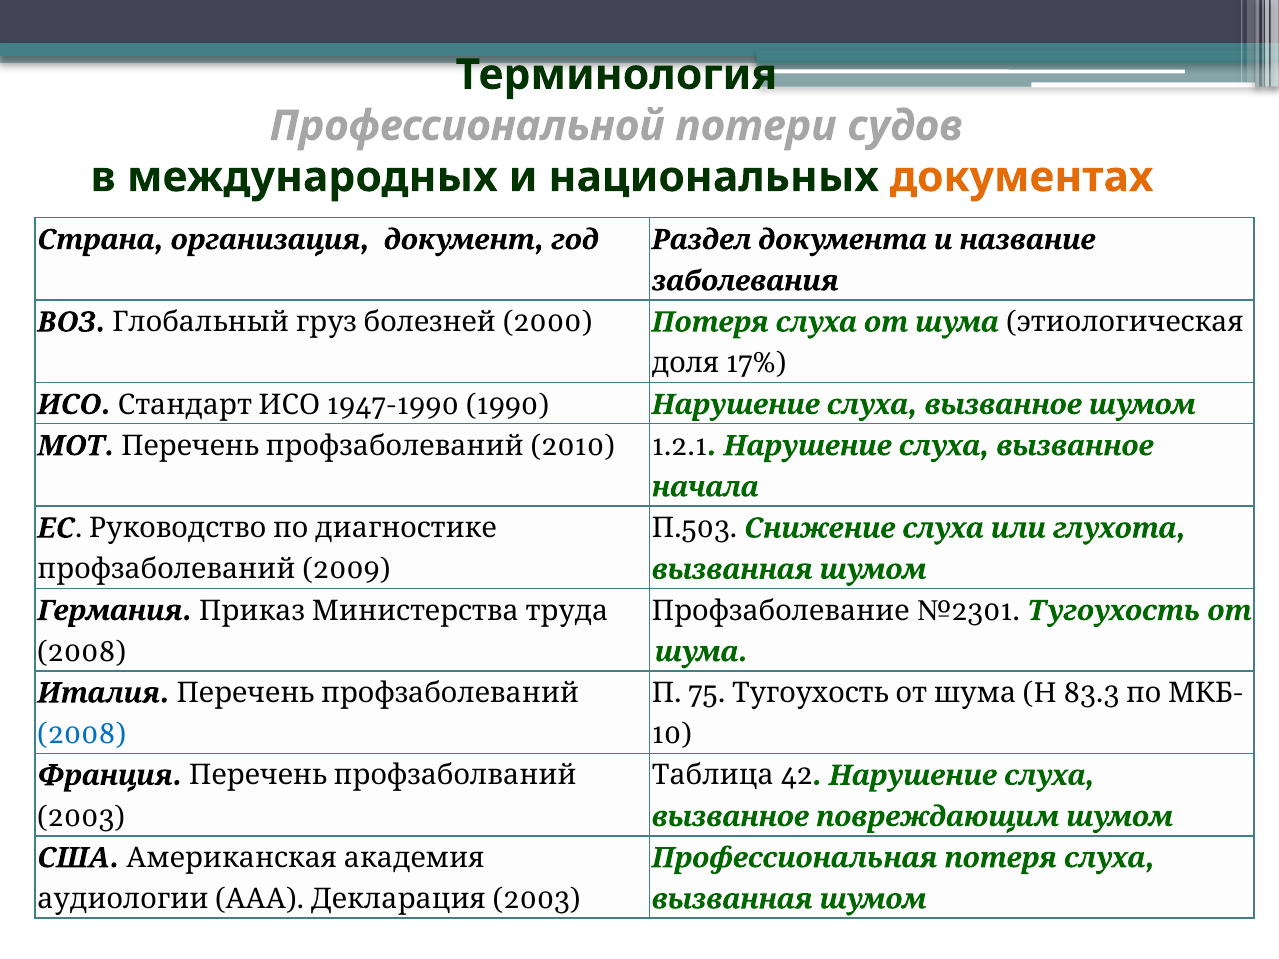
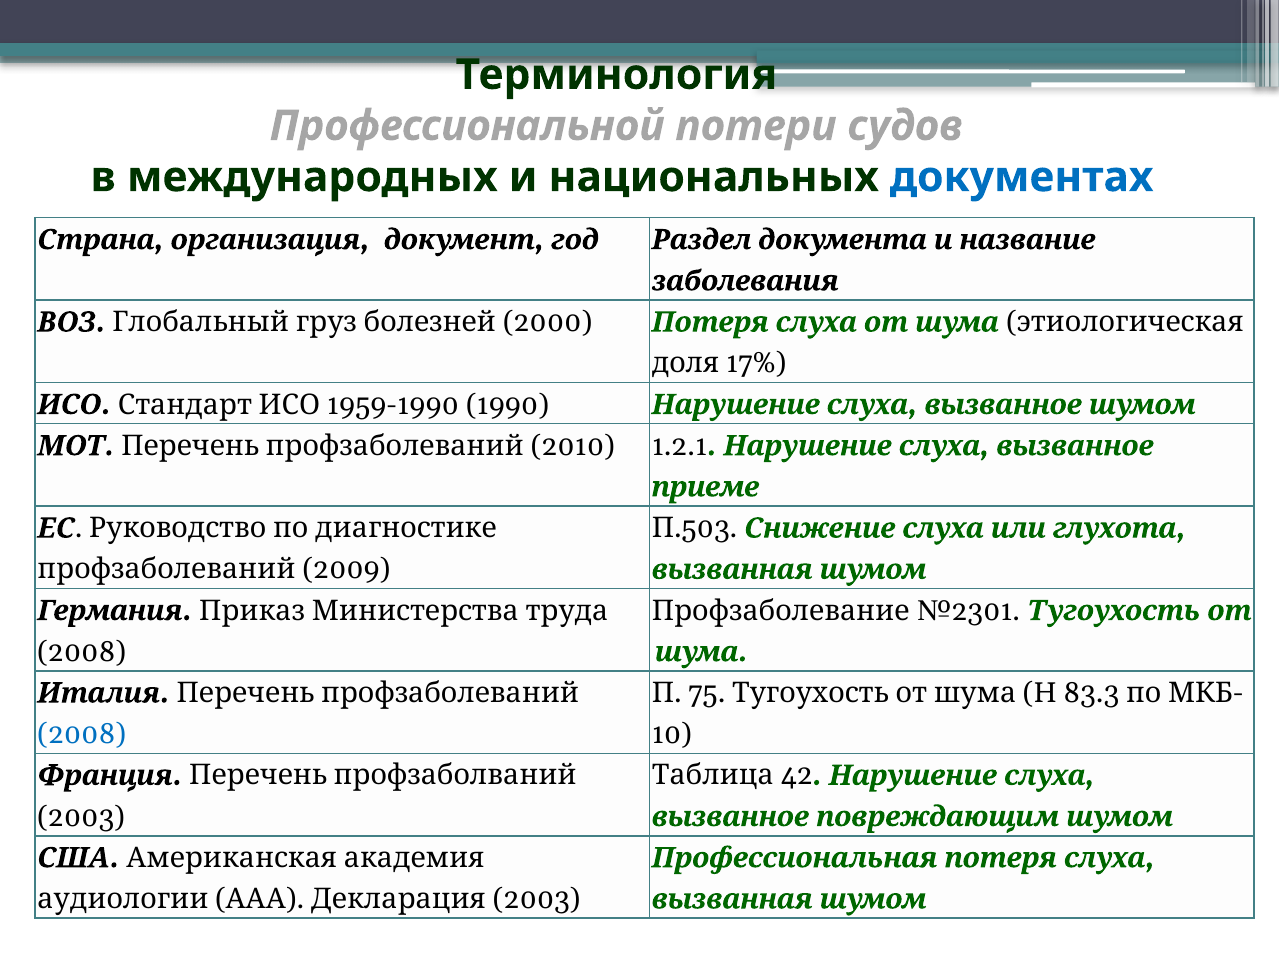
документах colour: orange -> blue (1022, 177)
1947-1990: 1947-1990 -> 1959-1990 (393, 405)
начала: начала -> приеме (705, 487)
